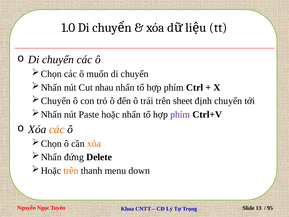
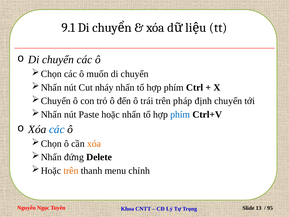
1.0: 1.0 -> 9.1 (68, 28)
nhau: nhau -> nháy (104, 87)
sheet: sheet -> pháp (183, 101)
phím colour: purple -> blue (180, 114)
các colour: orange -> blue (57, 129)
down: down -> chỉnh (139, 170)
